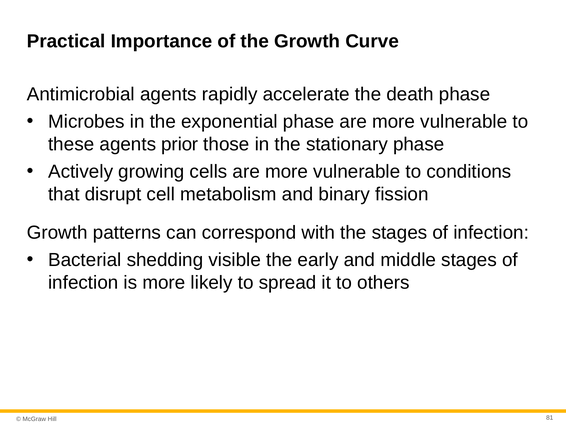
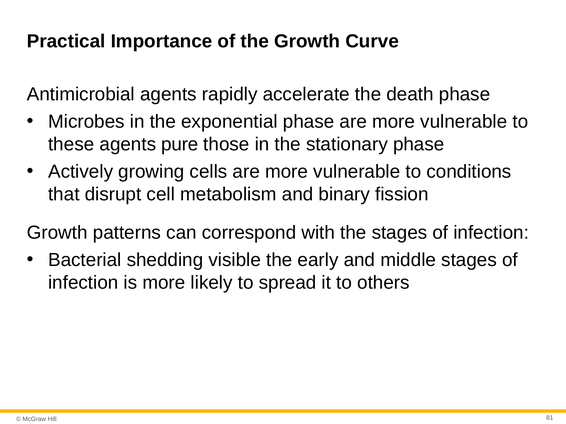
prior: prior -> pure (180, 144)
